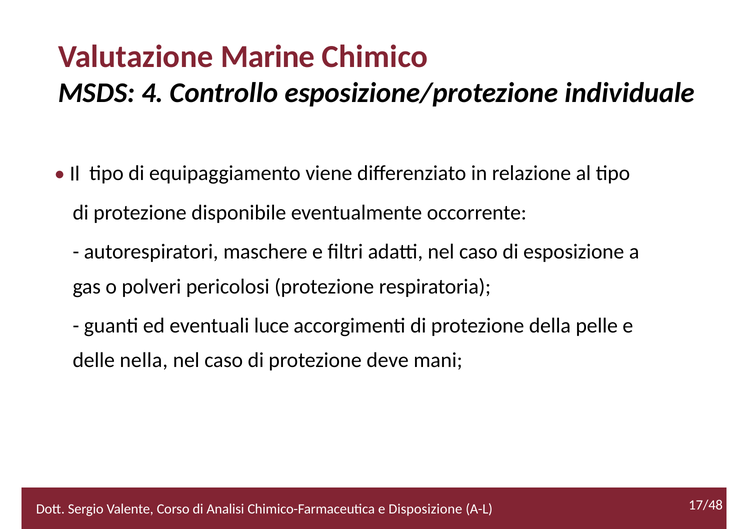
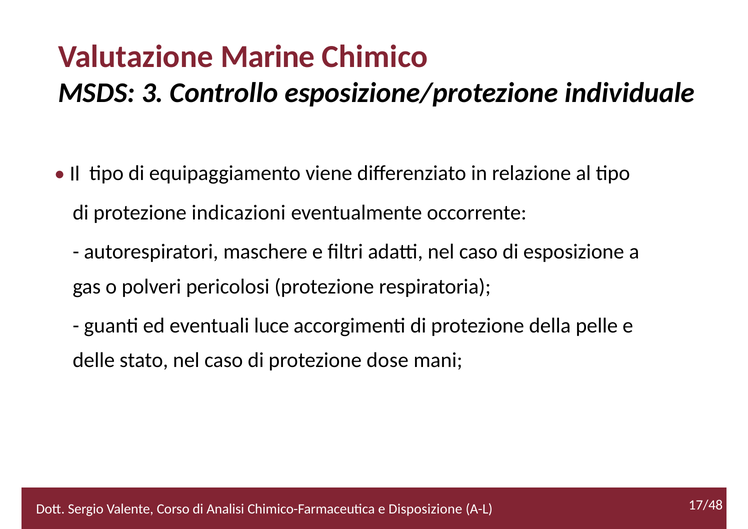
4: 4 -> 3 (153, 93)
disponibile: disponibile -> indicazioni (239, 213)
nella: nella -> stato (144, 360)
deve: deve -> dose (388, 360)
